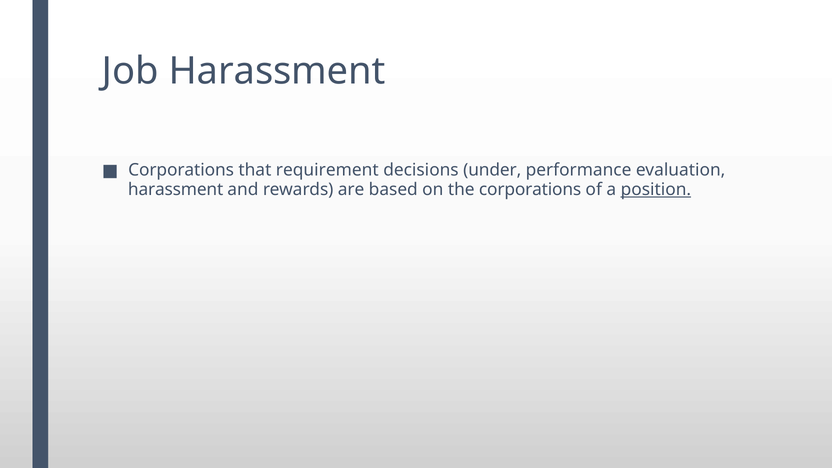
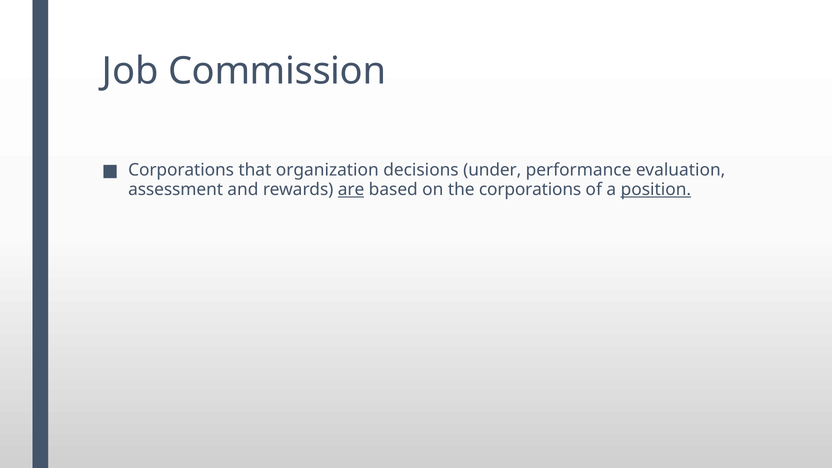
Job Harassment: Harassment -> Commission (277, 71)
requirement: requirement -> organization (327, 170)
harassment: harassment -> assessment (176, 190)
are underline: none -> present (351, 190)
